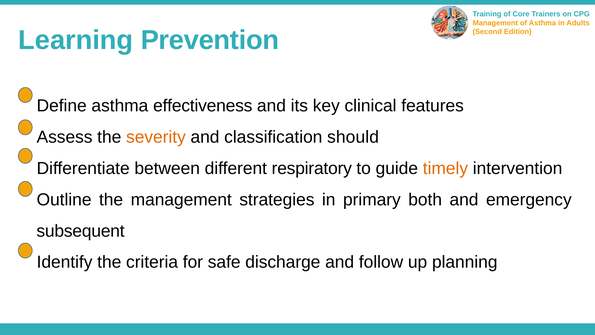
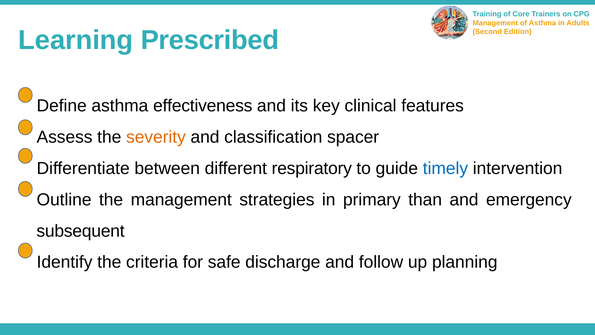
Prevention: Prevention -> Prescribed (210, 40)
should: should -> spacer (353, 137)
timely colour: orange -> blue (445, 168)
both: both -> than (425, 199)
